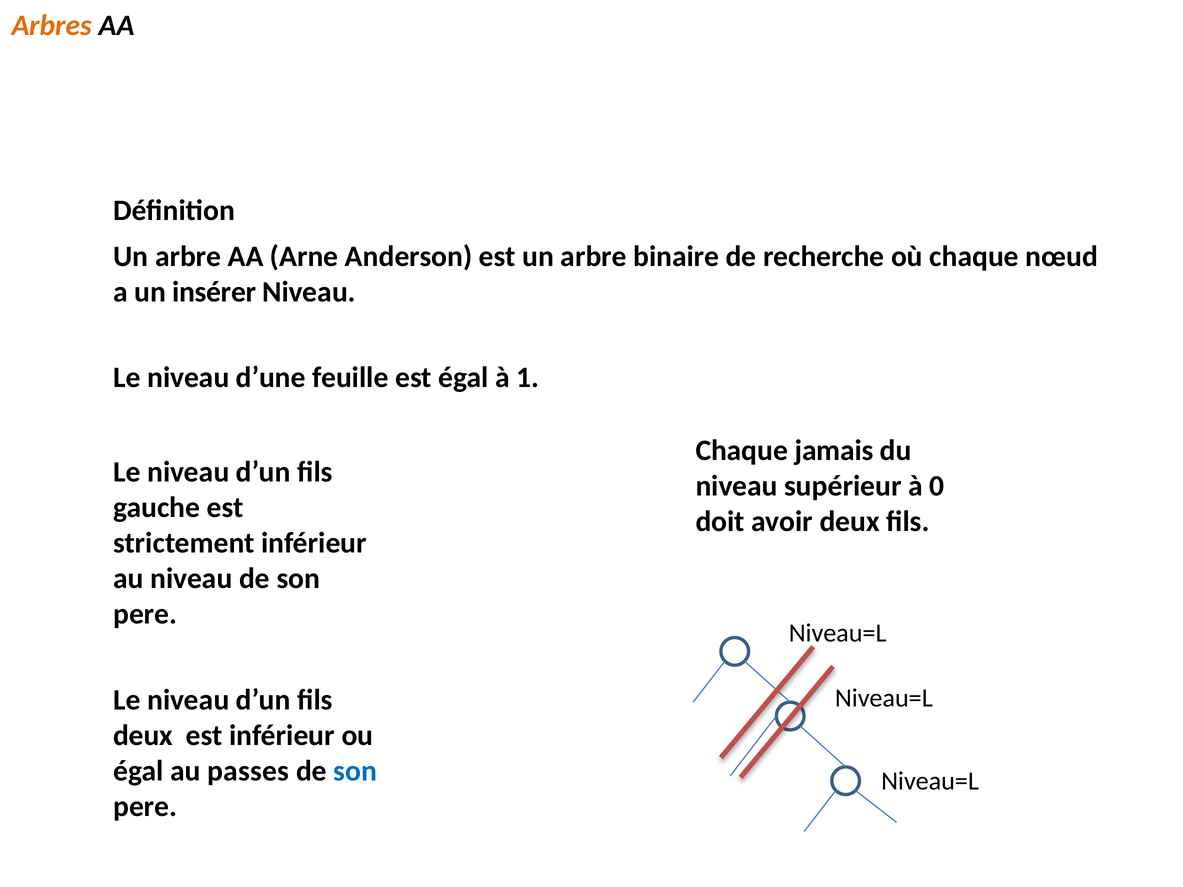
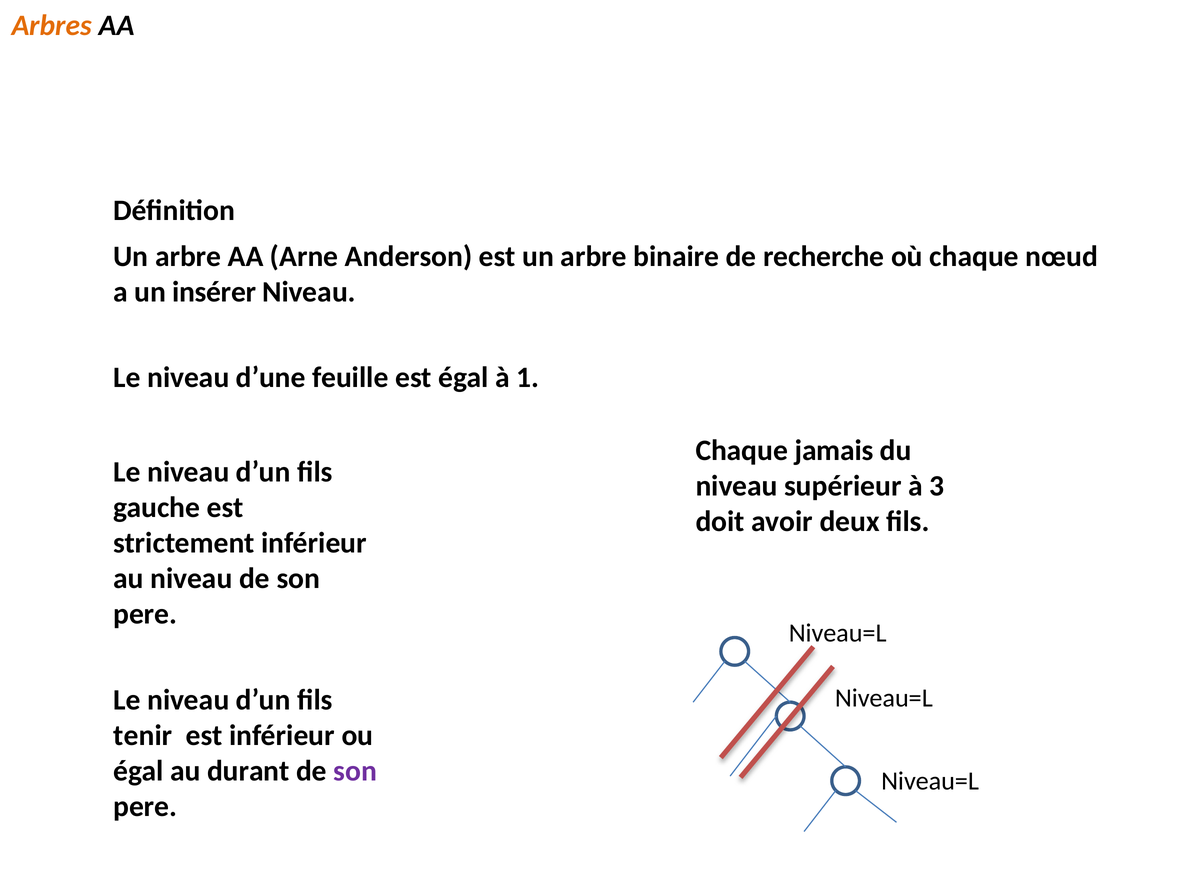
0: 0 -> 3 (937, 486)
deux: deux -> tenir (143, 736)
passes: passes -> durant (248, 771)
son colour: blue -> purple (355, 771)
